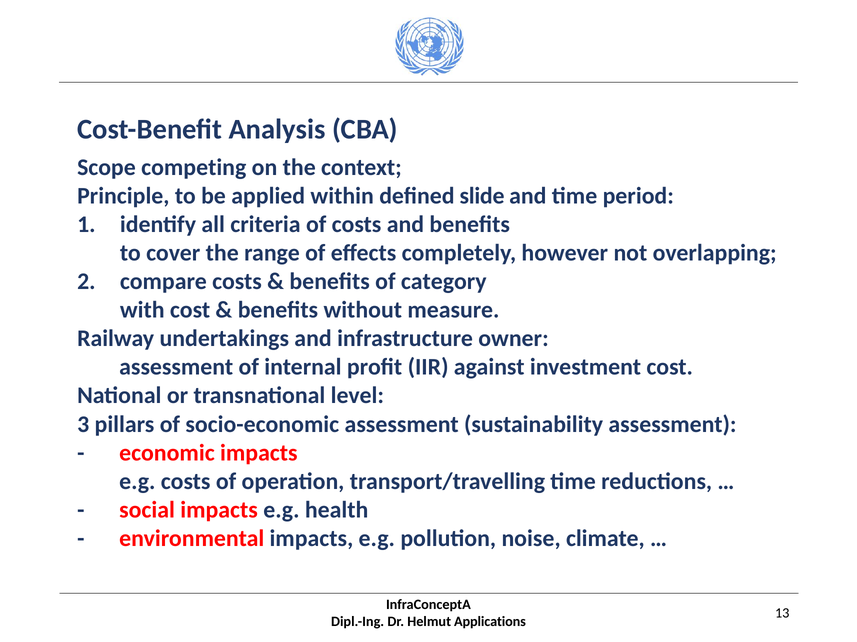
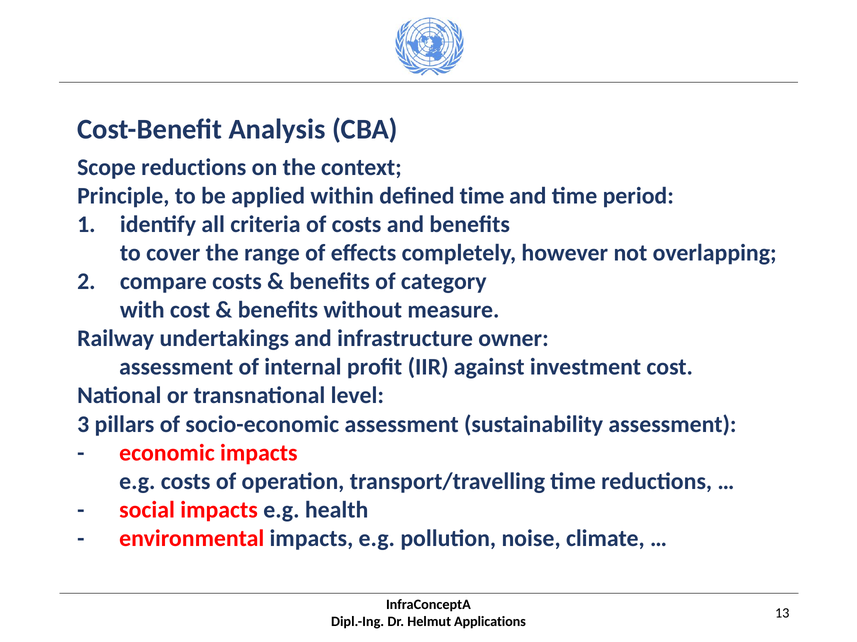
Scope competing: competing -> reductions (194, 167)
defined slide: slide -> time (482, 196)
